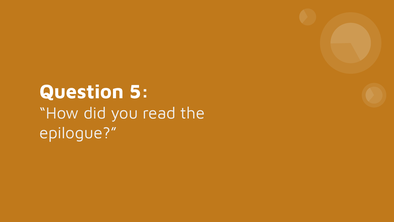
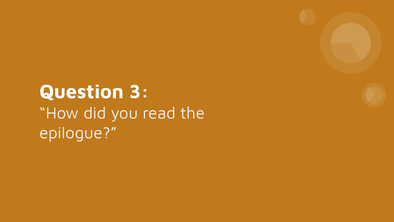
5: 5 -> 3 (139, 92)
